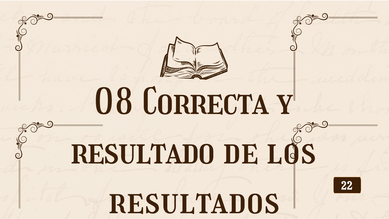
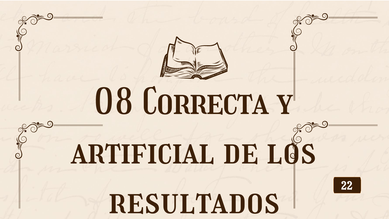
resultado: resultado -> artificial (143, 152)
